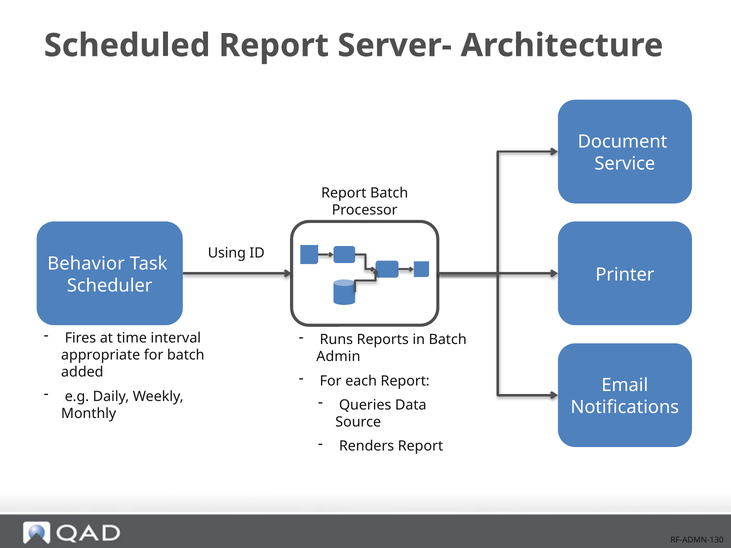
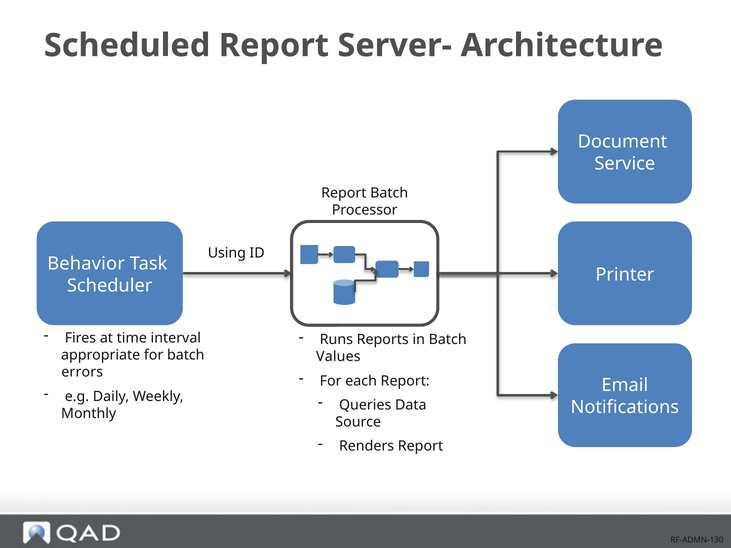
Admin: Admin -> Values (338, 357)
added: added -> errors (82, 372)
